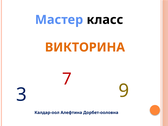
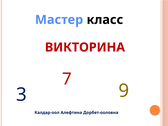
ВИКТОРИНА colour: orange -> red (85, 47)
